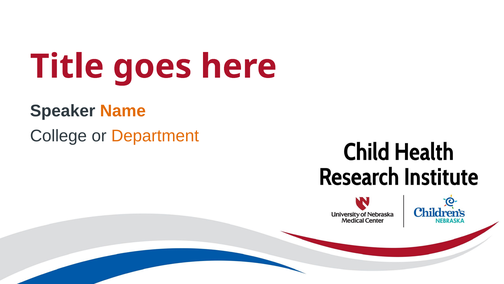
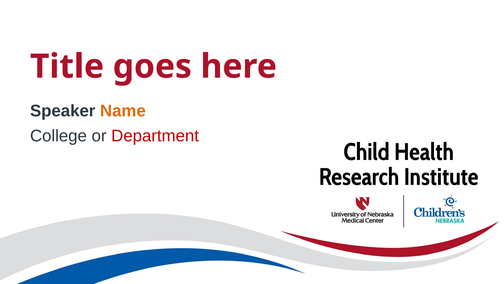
Department colour: orange -> red (155, 136)
